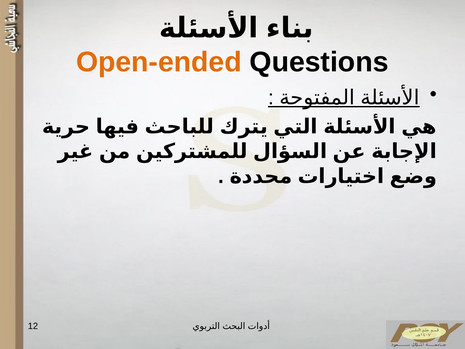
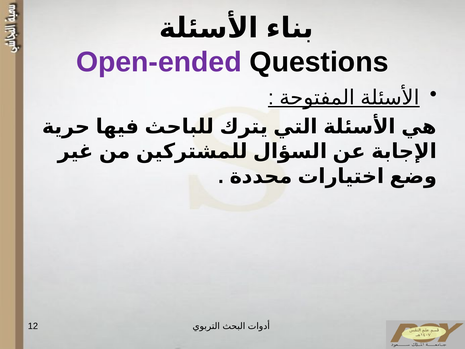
Open-ended colour: orange -> purple (159, 62)
